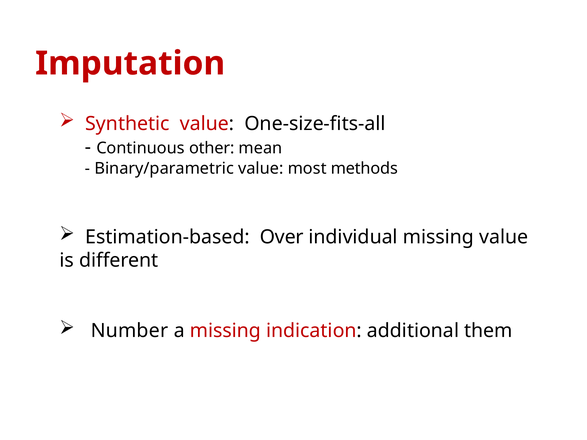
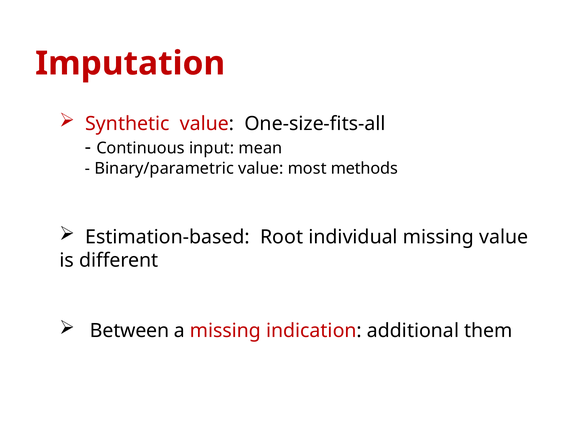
other: other -> input (212, 148)
Over: Over -> Root (282, 237)
Number: Number -> Between (130, 331)
